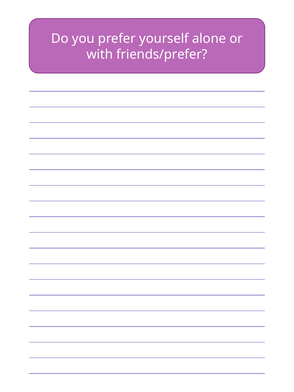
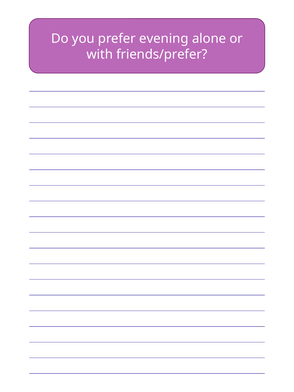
yourself: yourself -> evening (164, 39)
